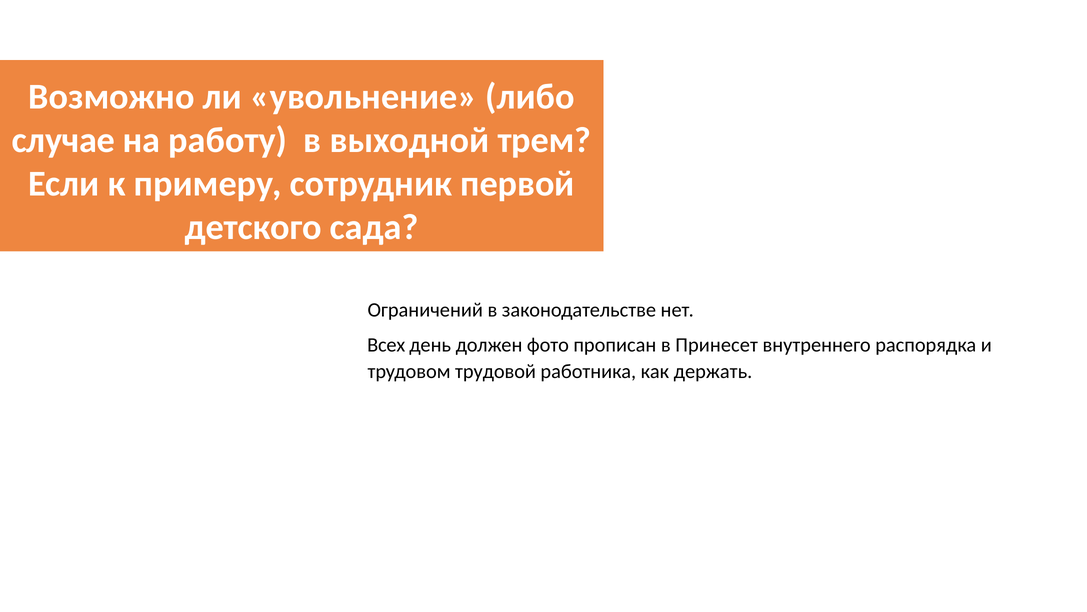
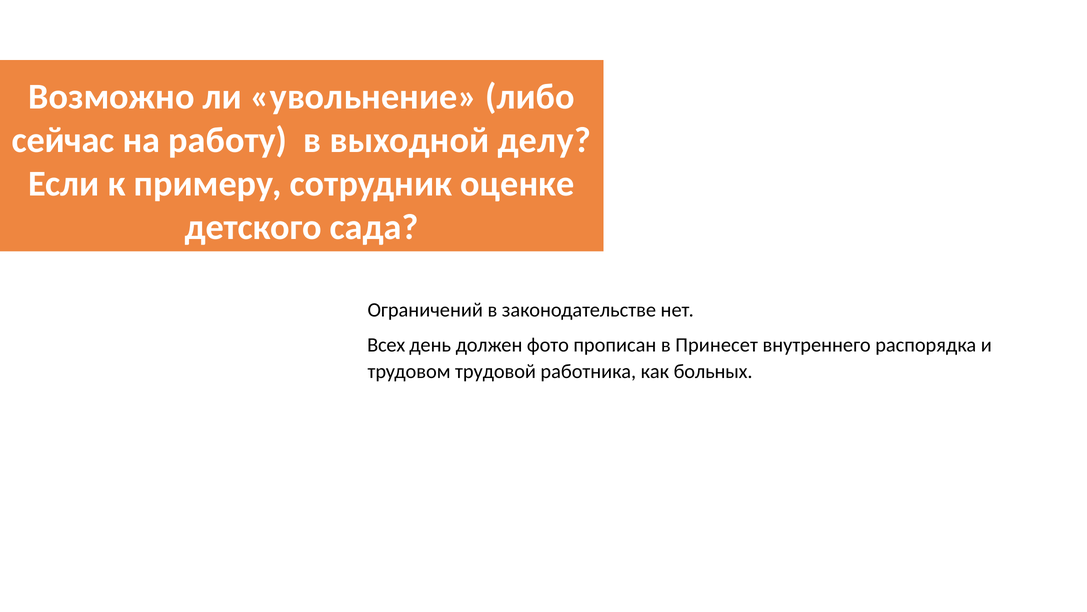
случае: случае -> сейчас (63, 140)
трем: трем -> делу (544, 140)
первой: первой -> оценке (517, 184)
держать: держать -> больных (713, 371)
